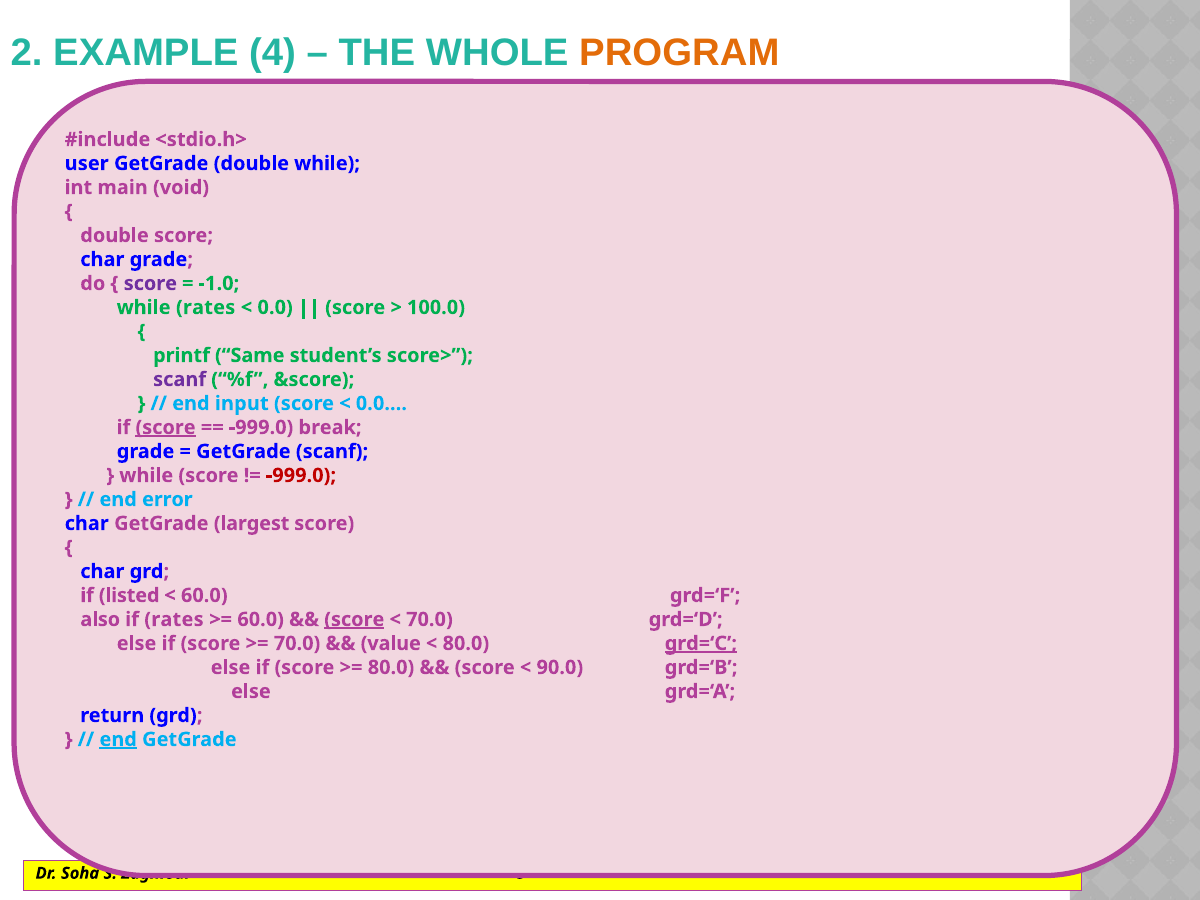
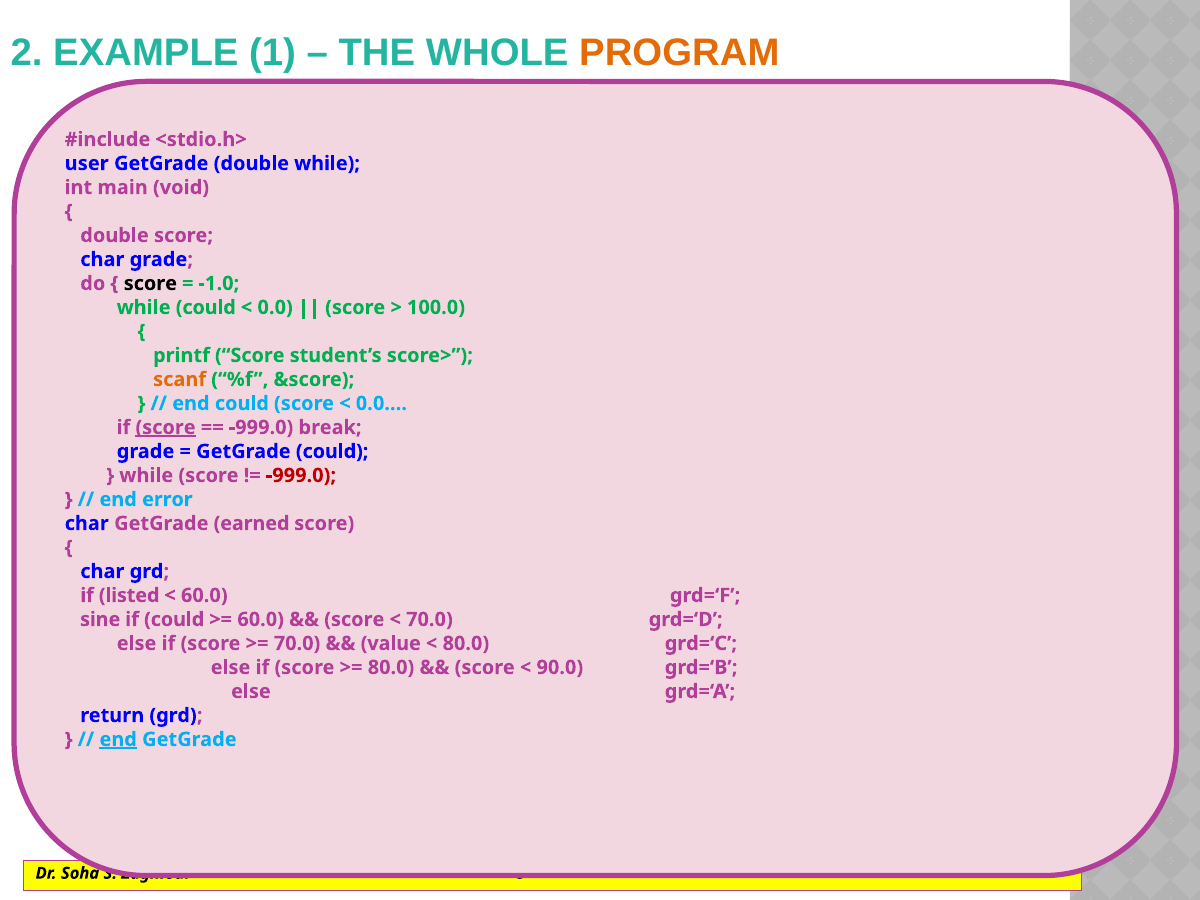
4: 4 -> 1 (272, 53)
score colour: purple -> black (150, 283)
while rates: rates -> could (206, 307)
printf Same: Same -> Score (250, 355)
scanf colour: purple -> orange (180, 379)
end input: input -> could (242, 403)
GetGrade scanf: scanf -> could (332, 451)
largest: largest -> earned (252, 523)
also: also -> sine (100, 619)
if rates: rates -> could (174, 619)
score underline: present -> none (354, 619)
grd=‘C underline: present -> none (701, 643)
